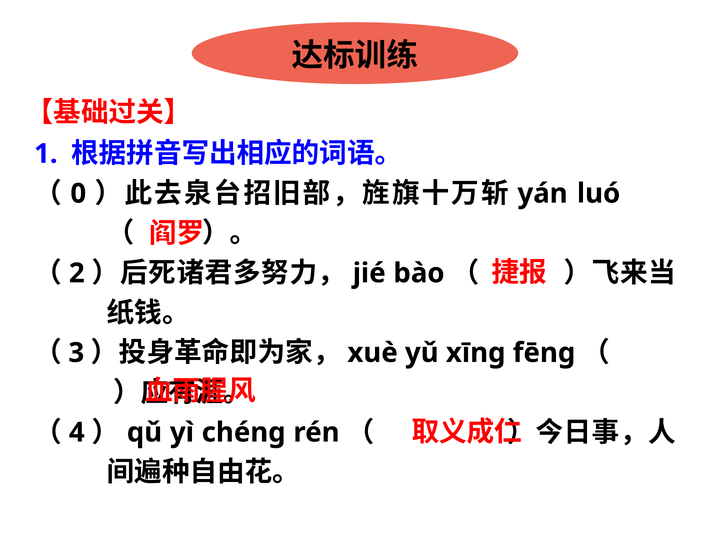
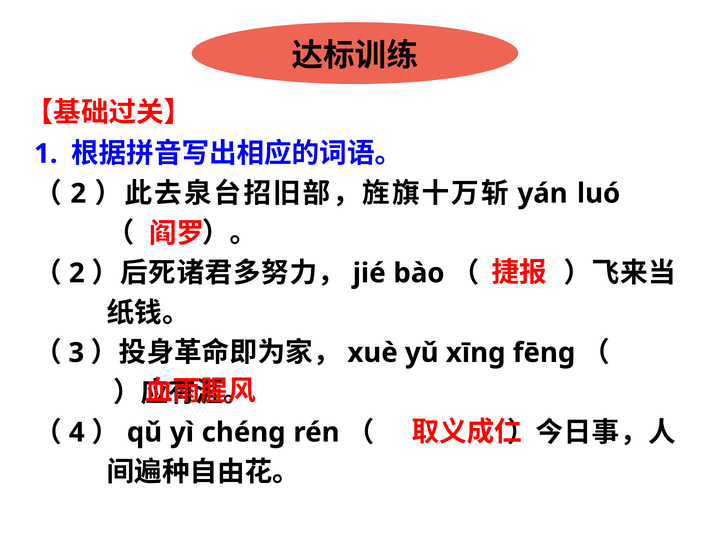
0: 0 -> 2 (78, 193)
